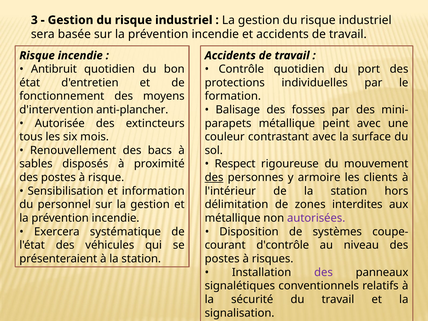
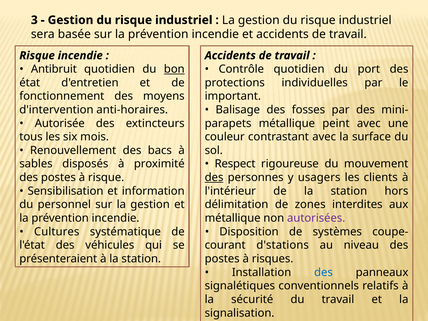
bon underline: none -> present (174, 69)
formation: formation -> important (233, 96)
anti-plancher: anti-plancher -> anti-horaires (132, 110)
armoire: armoire -> usagers (319, 177)
Exercera: Exercera -> Cultures (57, 232)
d'contrôle: d'contrôle -> d'stations (283, 245)
des colour: purple -> blue (323, 272)
